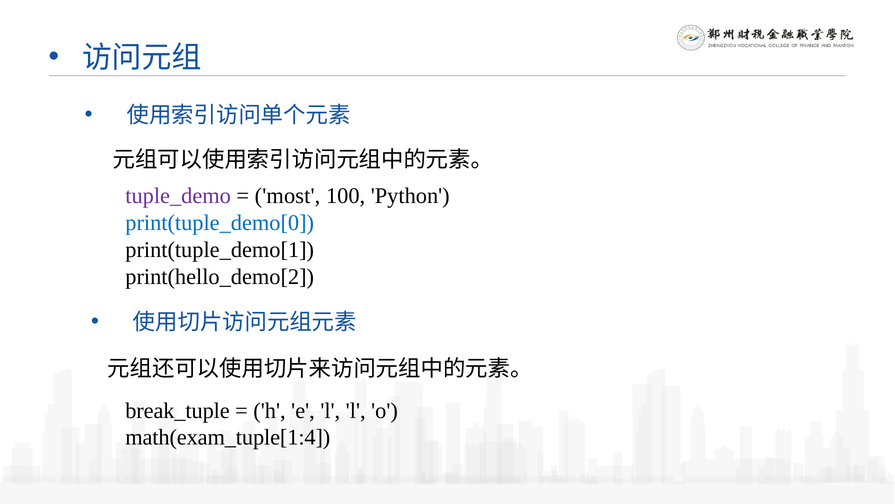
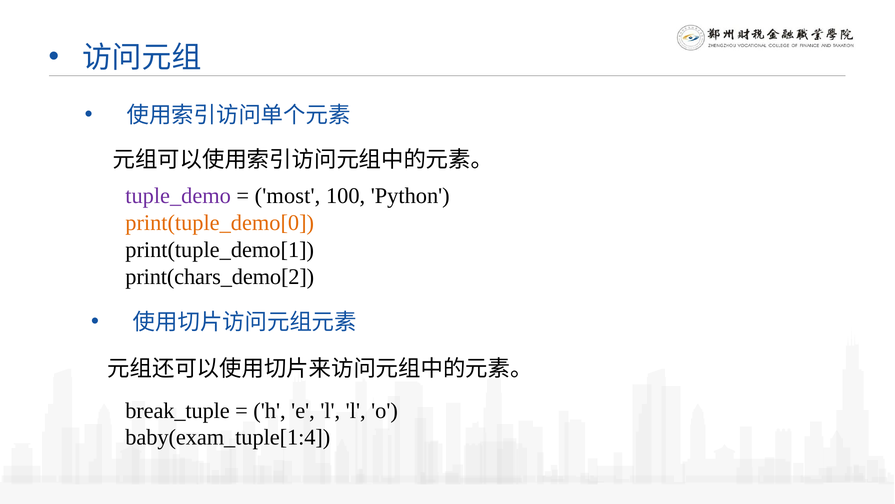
print(tuple_demo[0 colour: blue -> orange (220, 223)
print(hello_demo[2: print(hello_demo[2 -> print(chars_demo[2 (220, 276)
math(exam_tuple[1:4: math(exam_tuple[1:4 -> baby(exam_tuple[1:4 (228, 437)
